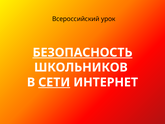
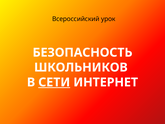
БЕЗОПАСНОСТЬ underline: present -> none (82, 52)
